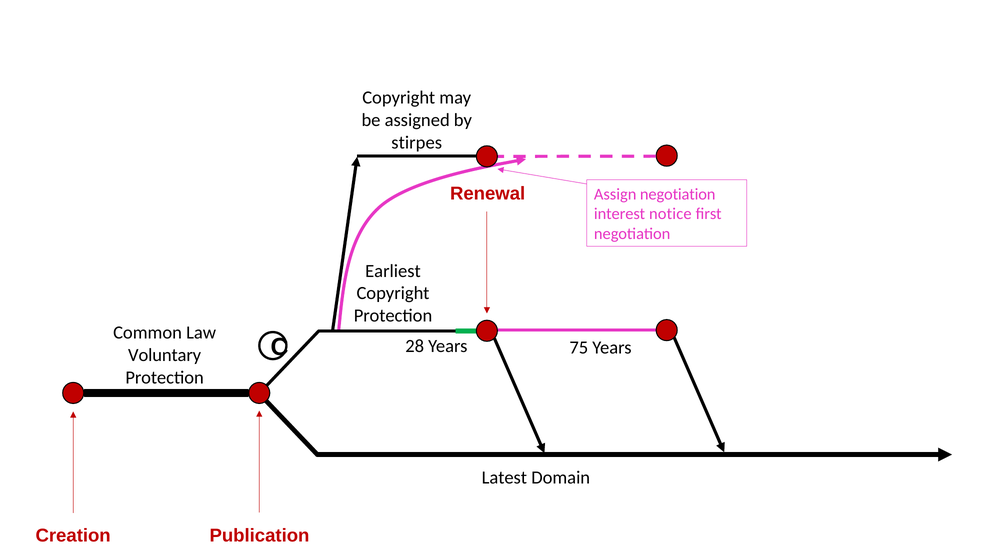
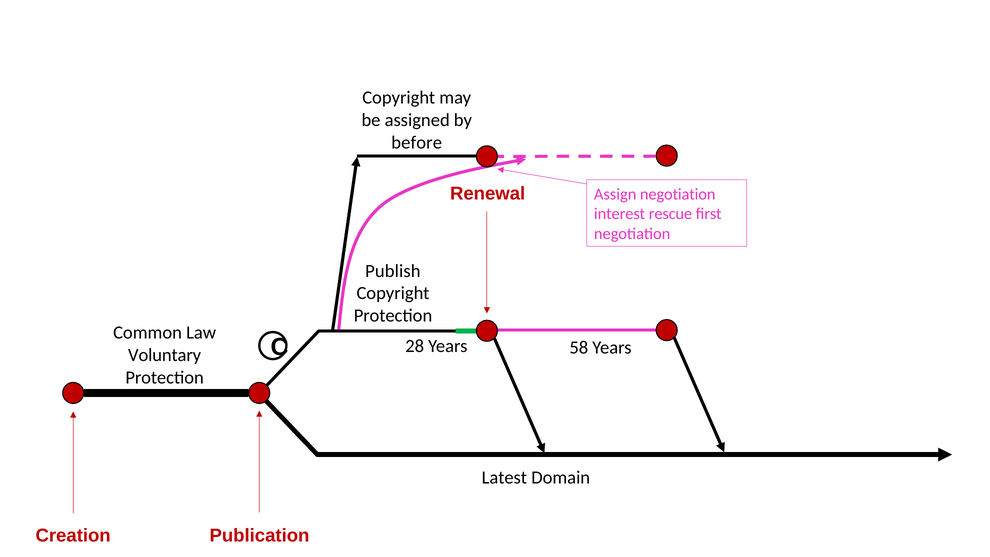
stirpes: stirpes -> before (417, 142)
notice: notice -> rescue (670, 214)
Earliest: Earliest -> Publish (393, 271)
75: 75 -> 58 (579, 347)
